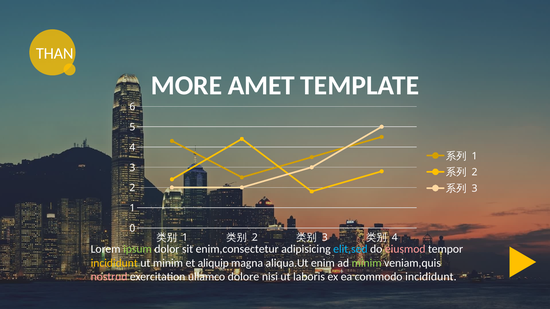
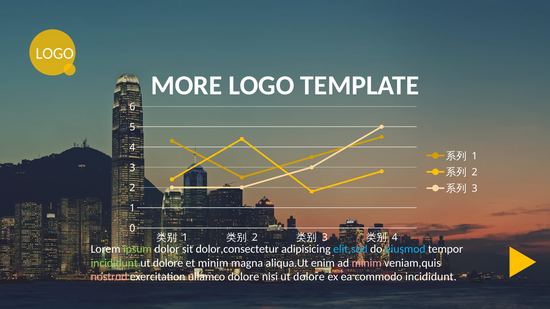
THAN: THAN -> LOGO (55, 54)
MORE AMET: AMET -> LOGO (261, 86)
enim,consectetur: enim,consectetur -> dolor,consectetur (237, 249)
eiusmod colour: pink -> light blue (405, 249)
incididunt colour: yellow -> light green (114, 263)
minim: minim -> dolore (168, 263)
et aliquip: aliquip -> minim (213, 263)
minim colour: light green -> pink (367, 263)
nisi ut laboris: laboris -> dolore (309, 277)
